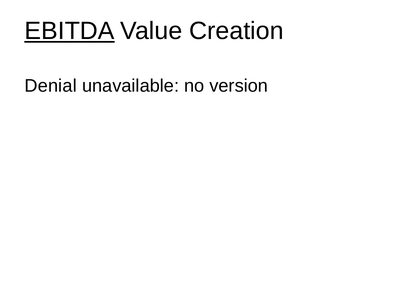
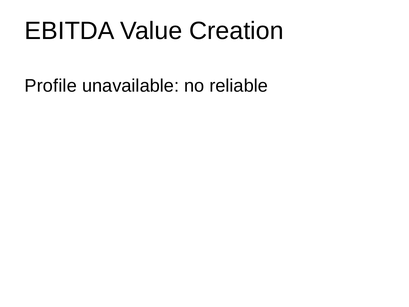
EBITDA underline: present -> none (70, 31)
Denial: Denial -> Profile (51, 86)
version: version -> reliable (239, 86)
